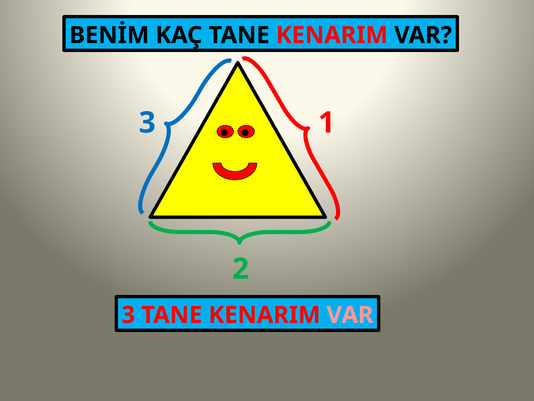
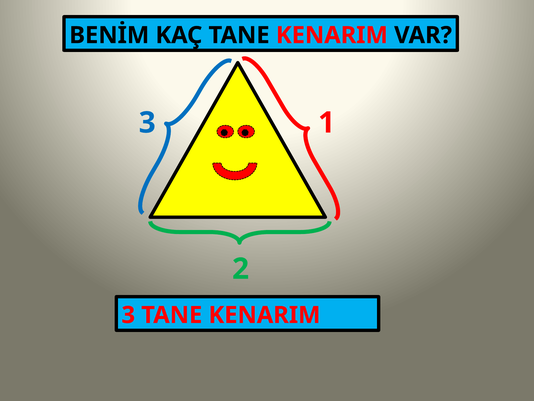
VAR colour: pink -> light blue (350, 315)
